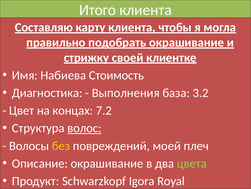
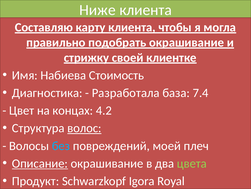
Итого: Итого -> Ниже (97, 10)
Выполнения: Выполнения -> Разработала (126, 93)
3.2: 3.2 -> 7.4 (201, 93)
7.2: 7.2 -> 4.2 (104, 110)
без colour: yellow -> light blue (61, 145)
Описание underline: none -> present (40, 163)
